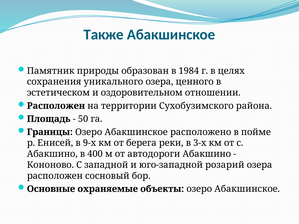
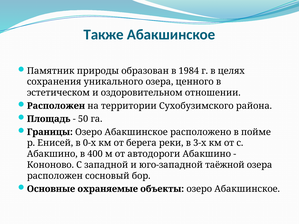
9-х: 9-х -> 0-х (89, 143)
розарий: розарий -> таёжной (225, 165)
